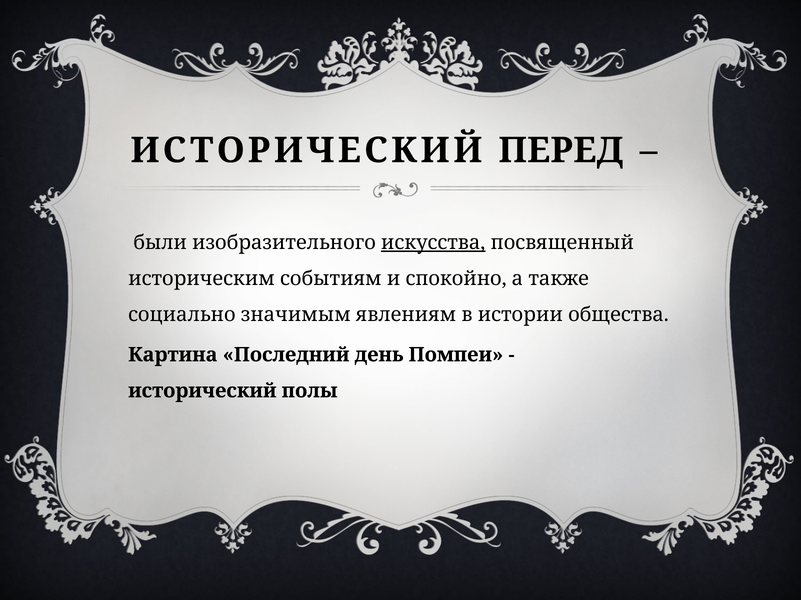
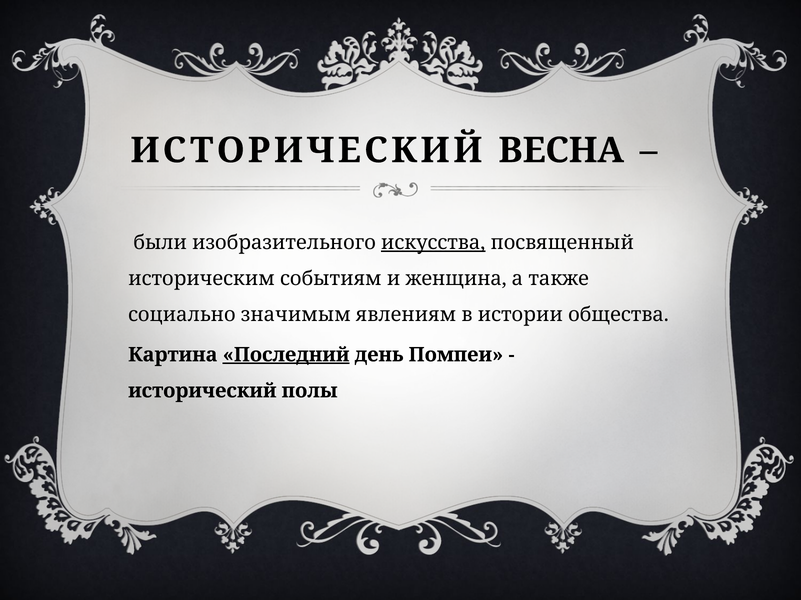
ПЕРЕД: ПЕРЕД -> ВЕСНА (561, 151)
спокойно: спокойно -> женщина (456, 279)
Последний underline: none -> present (286, 355)
